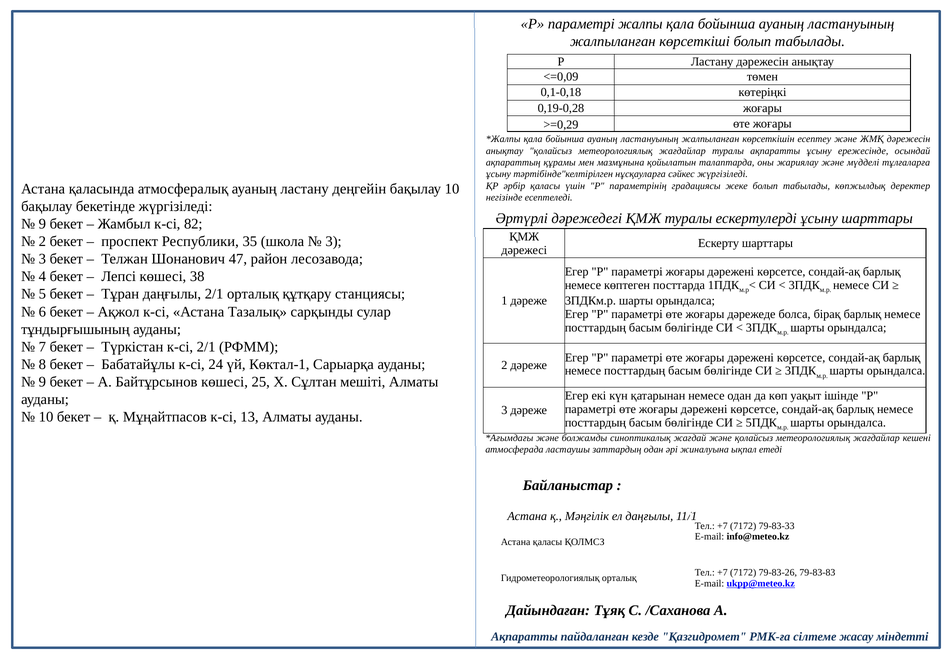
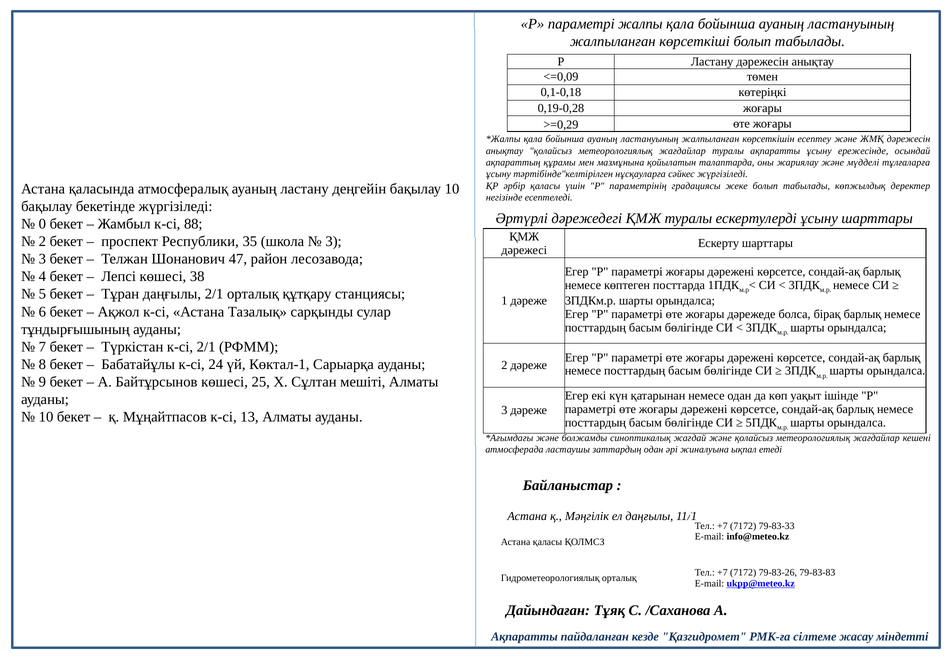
9: 9 -> 0 (42, 224)
82: 82 -> 88 (193, 224)
